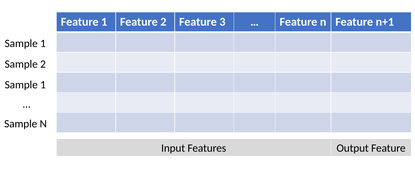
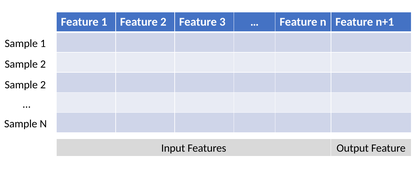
1: 1 -> 2 (43, 85)
